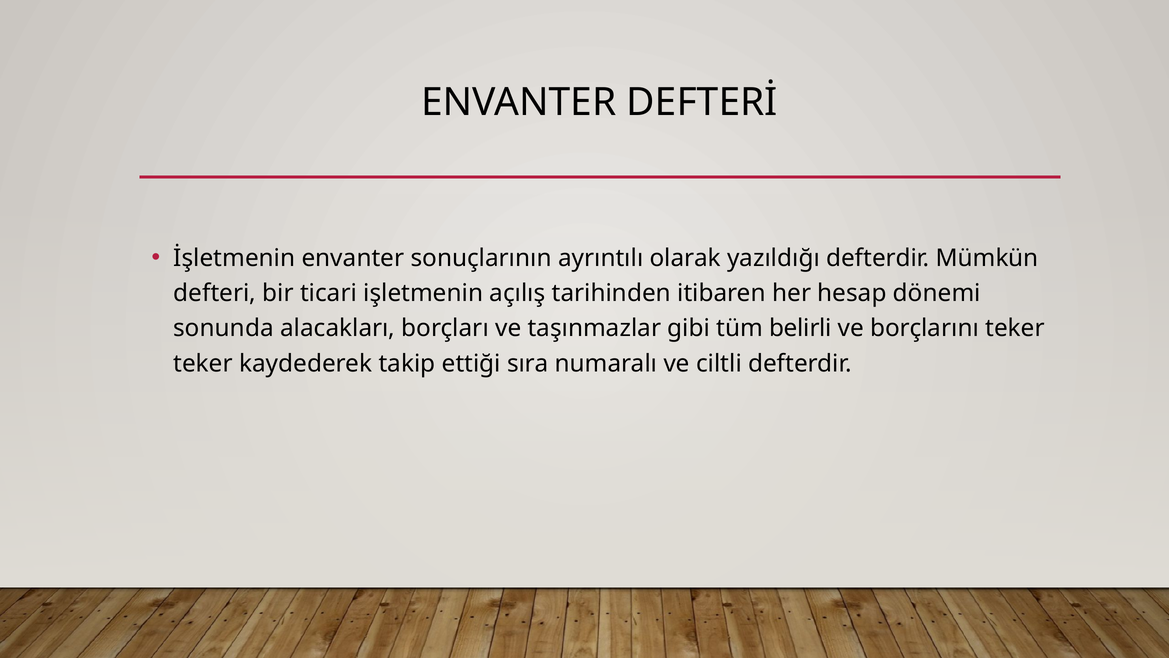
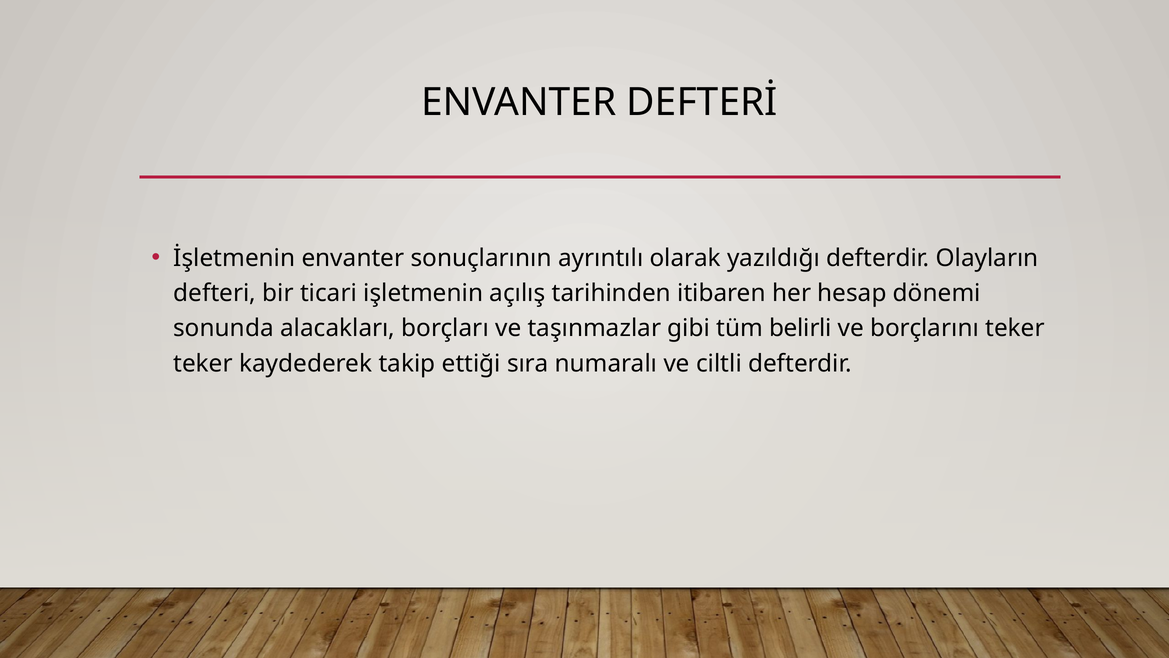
Mümkün: Mümkün -> Olayların (987, 258)
